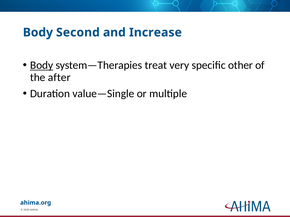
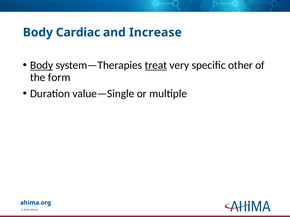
Second: Second -> Cardiac (78, 33)
treat underline: none -> present (156, 65)
after: after -> form (59, 78)
